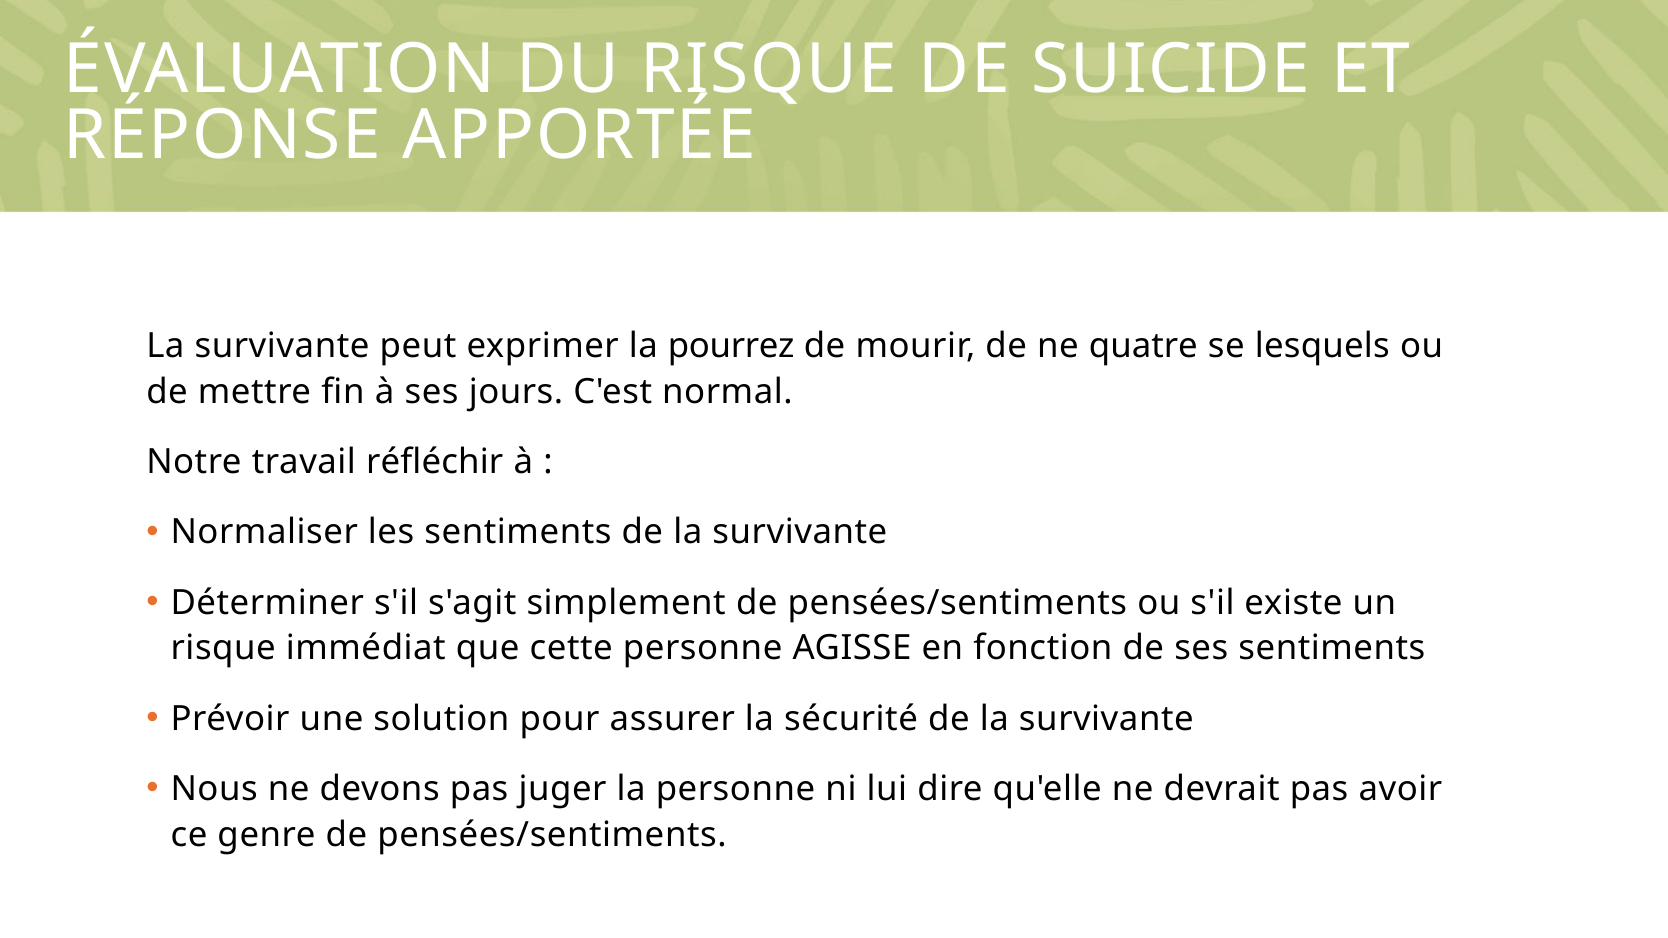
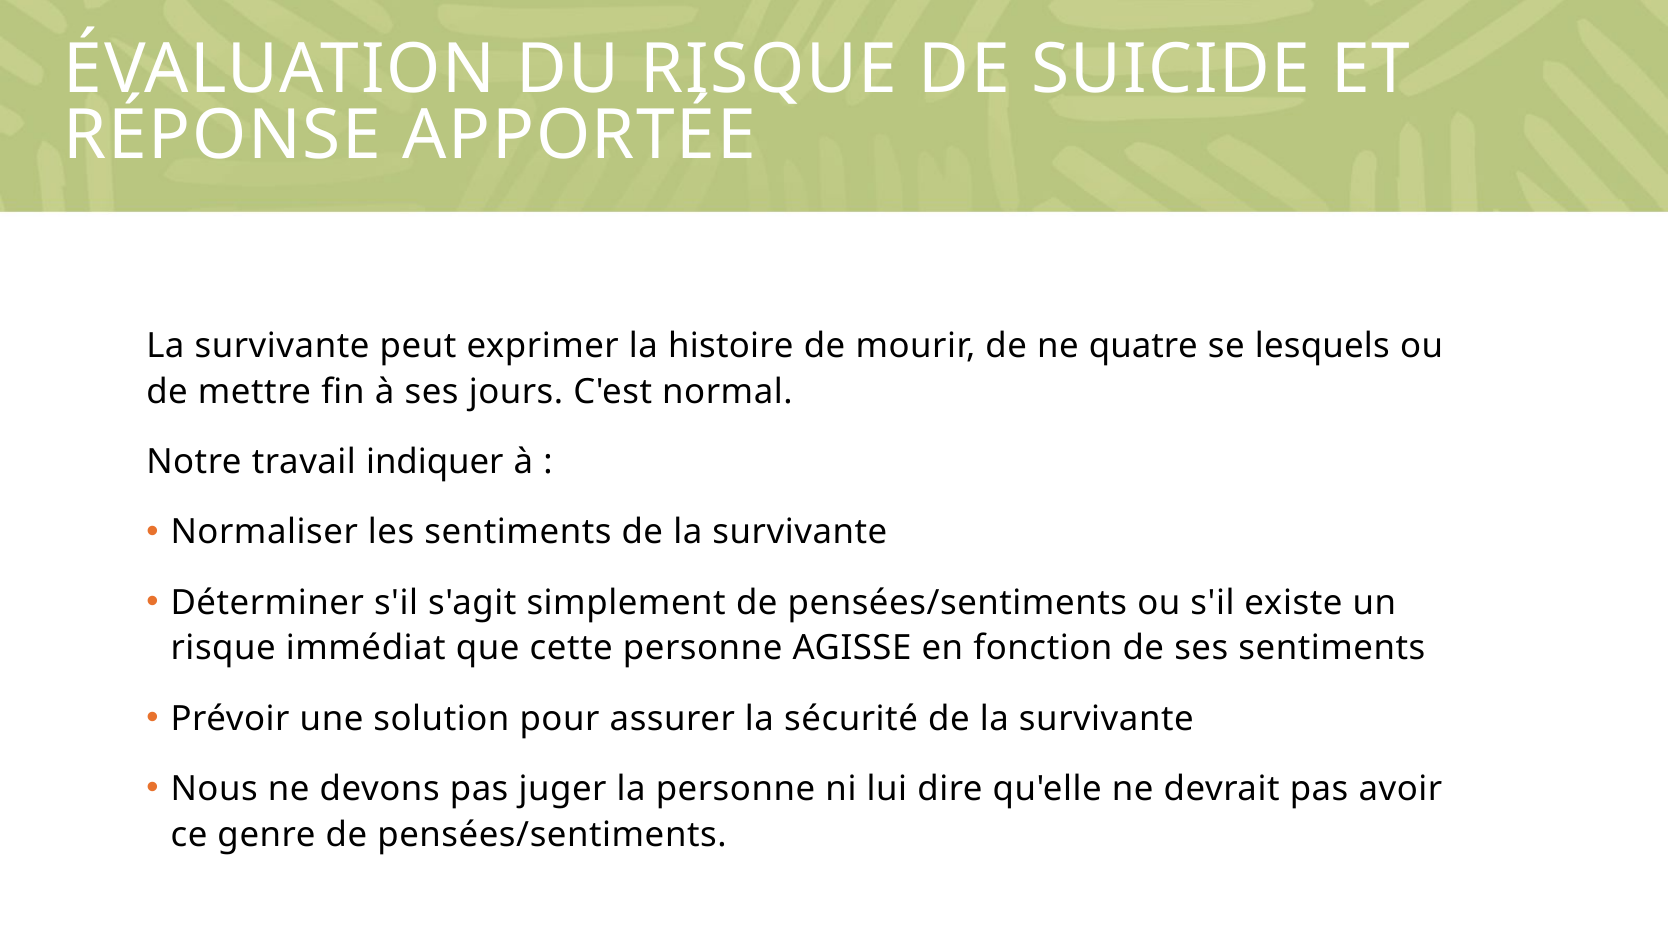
pourrez: pourrez -> histoire (731, 346)
réfléchir: réfléchir -> indiquer (435, 462)
